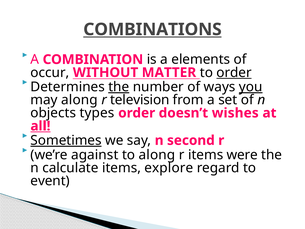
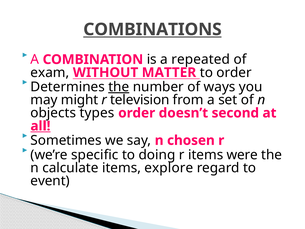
elements: elements -> repeated (201, 59)
occur: occur -> exam (50, 72)
order underline: present -> none (234, 72)
you underline: present -> none (251, 87)
may along: along -> might (80, 100)
wishes: wishes -> second (235, 113)
Sometimes underline: present -> none (66, 140)
second: second -> chosen (191, 140)
against: against -> specific (95, 155)
to along: along -> doing (157, 155)
